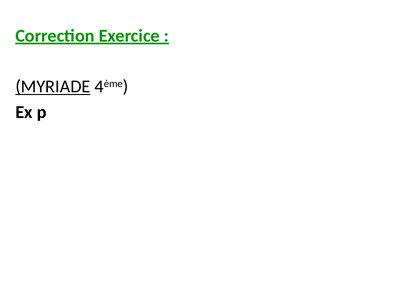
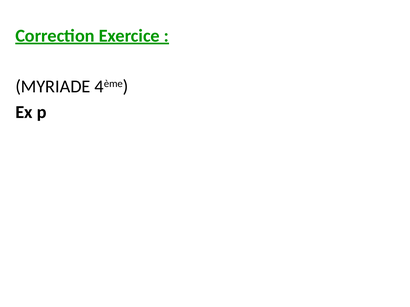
MYRIADE underline: present -> none (53, 87)
